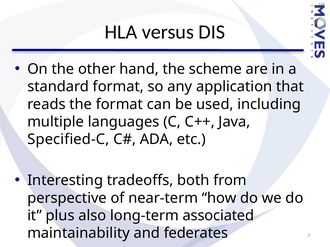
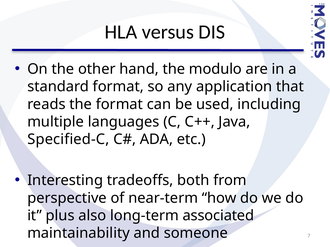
scheme: scheme -> modulo (215, 69)
federates: federates -> someone (196, 234)
